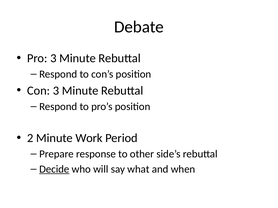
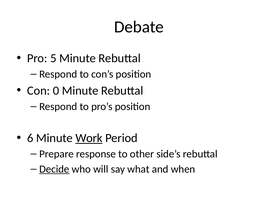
Pro 3: 3 -> 5 (53, 58)
Con 3: 3 -> 0 (56, 91)
2: 2 -> 6 (30, 138)
Work underline: none -> present (89, 138)
